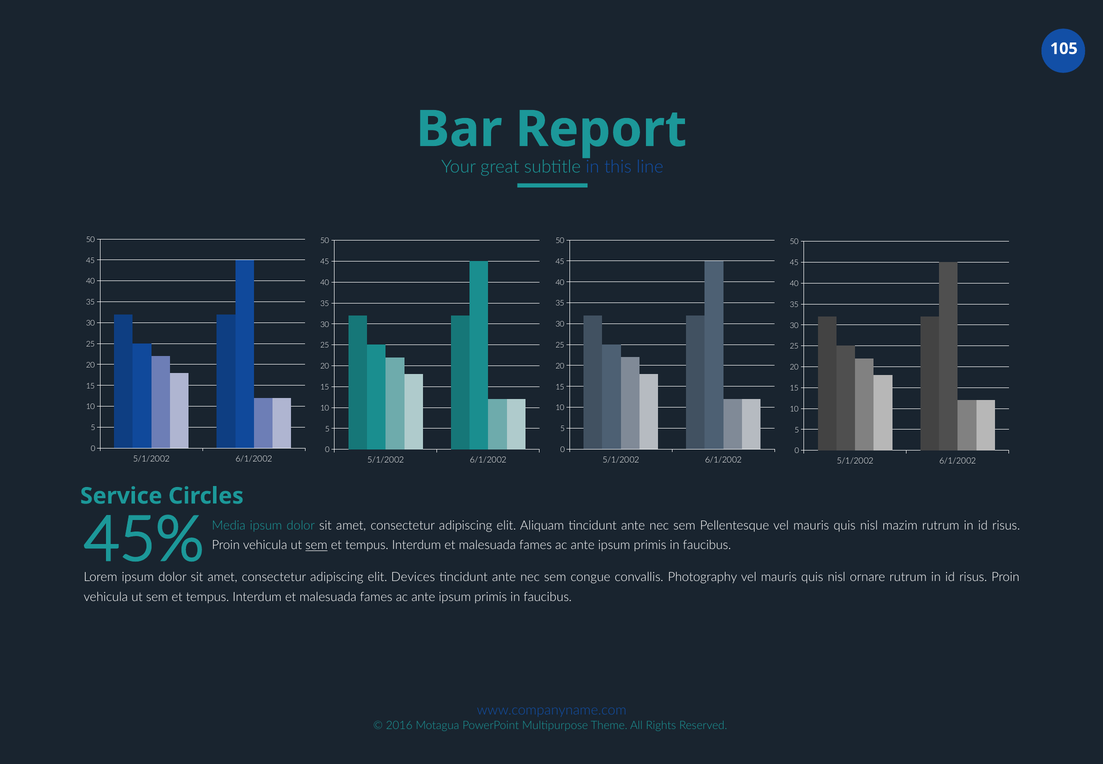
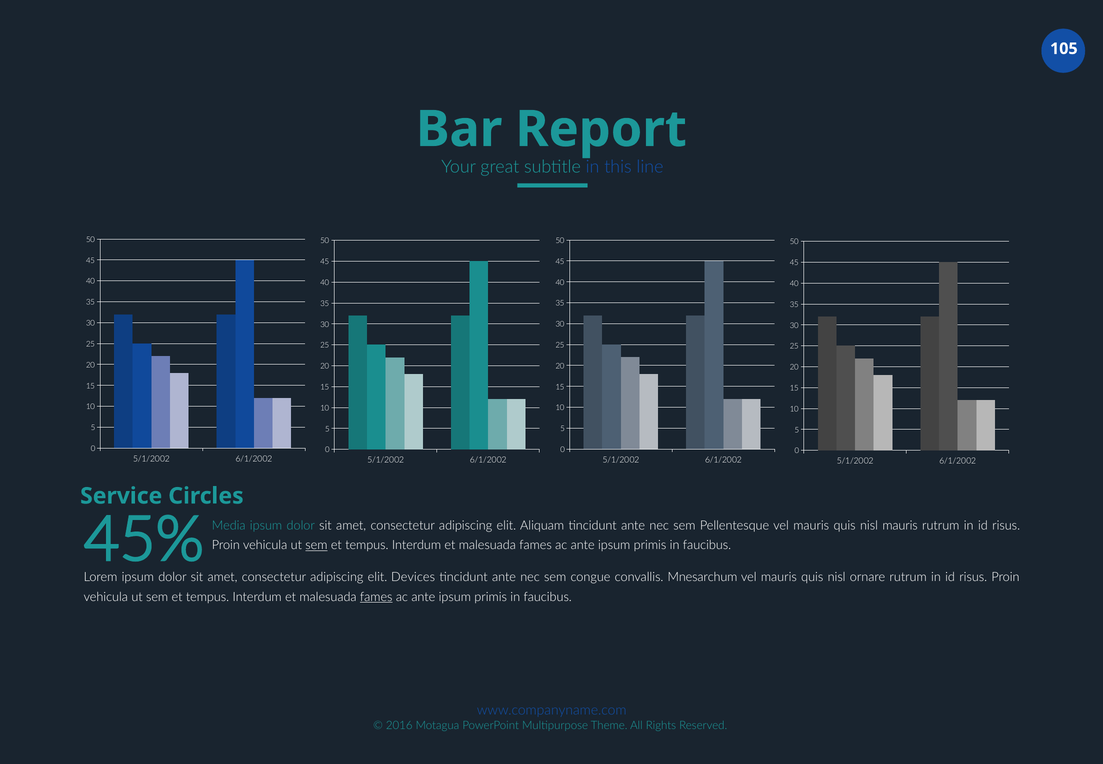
nisl mazim: mazim -> mauris (900, 525)
Photography: Photography -> Mnesarchum (702, 577)
fames underline: none -> present (376, 597)
